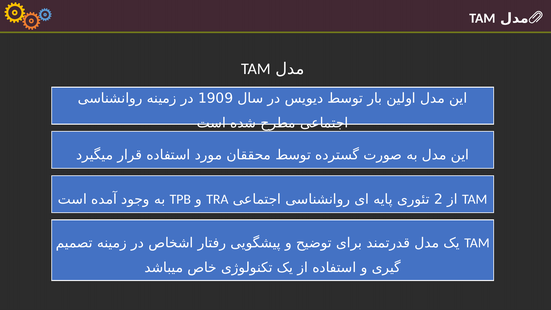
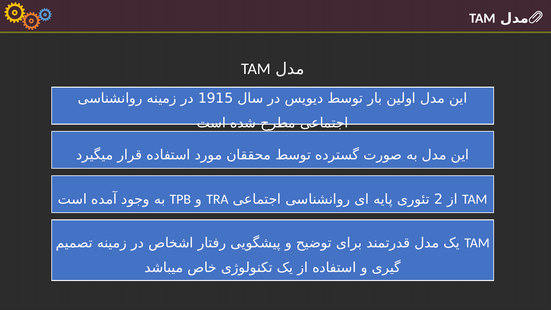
1909: 1909 -> 1915 (216, 98)
